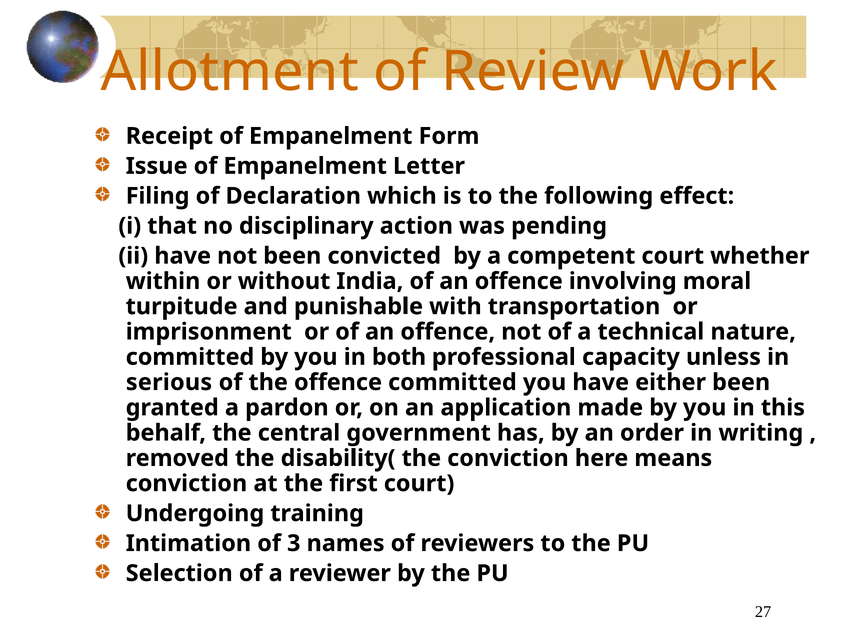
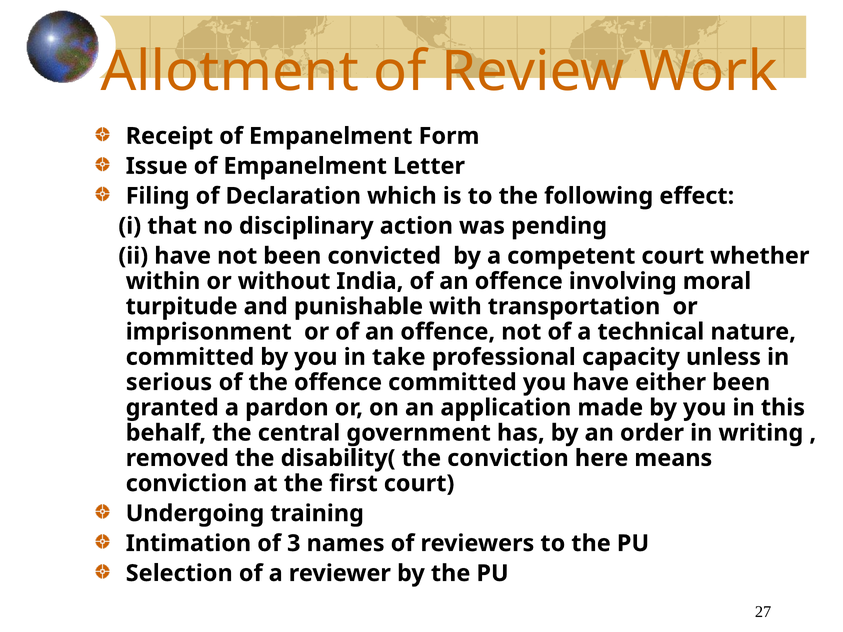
both: both -> take (399, 357)
